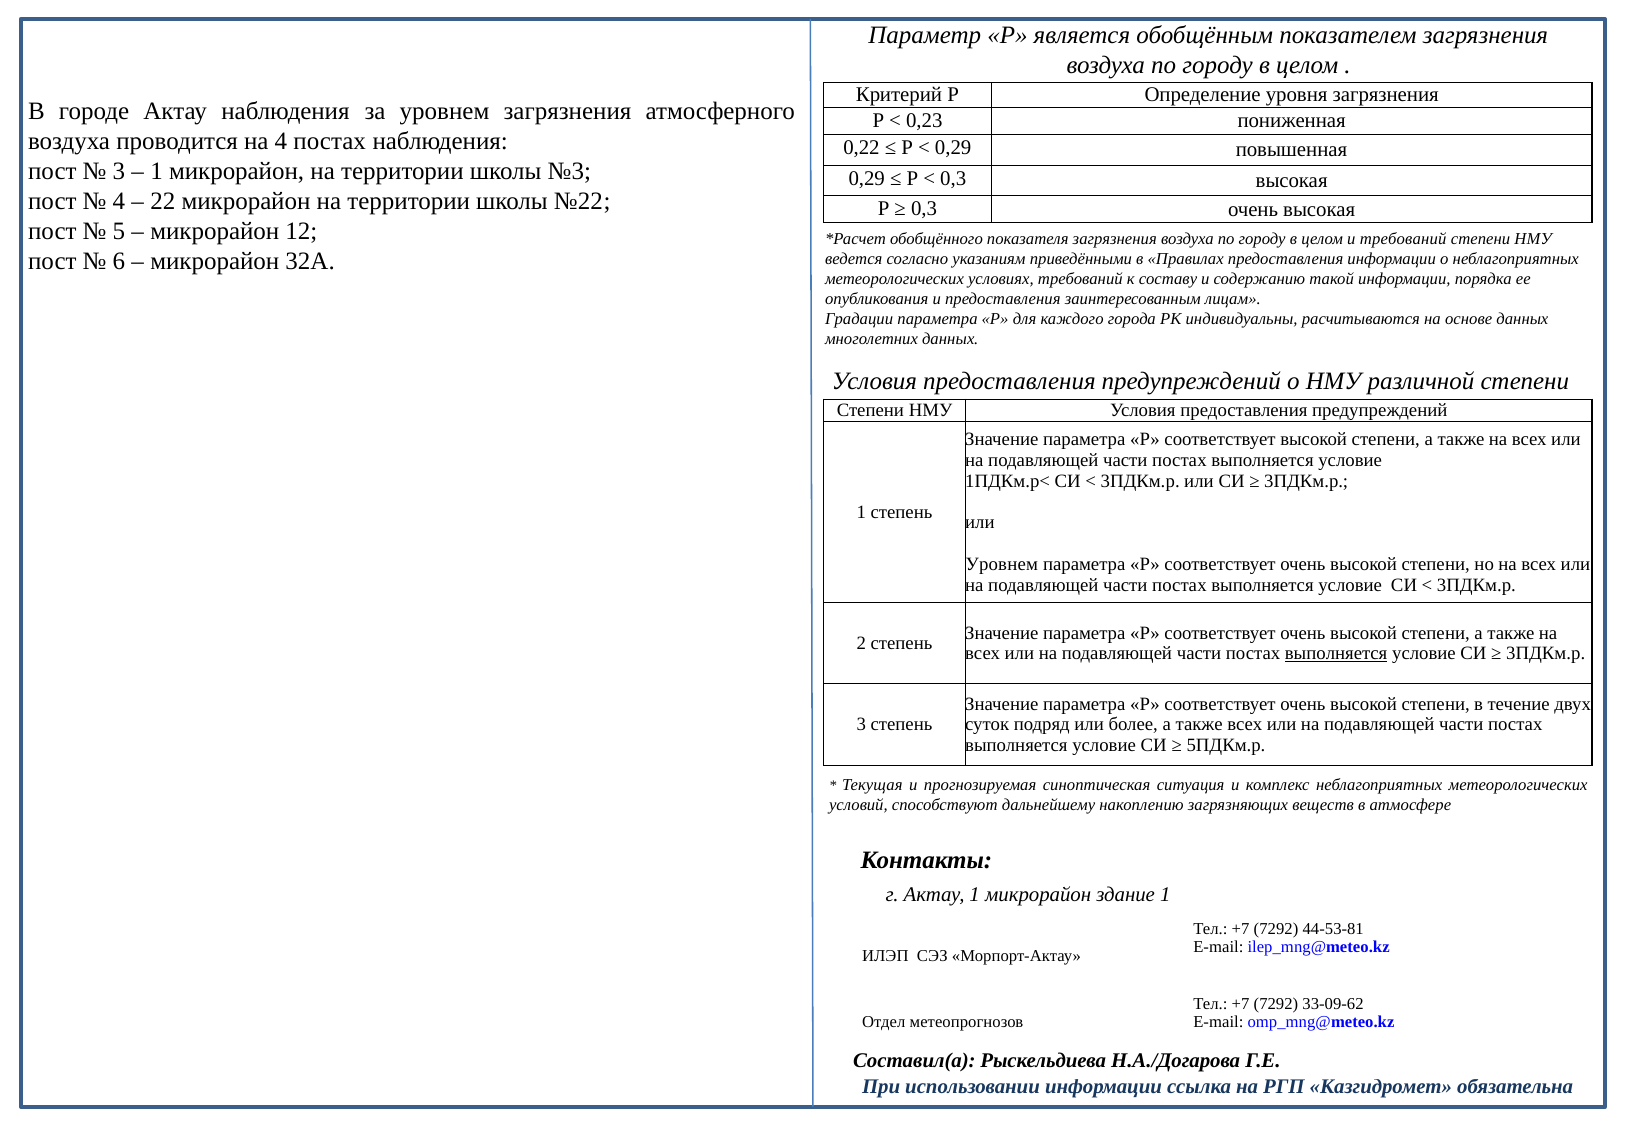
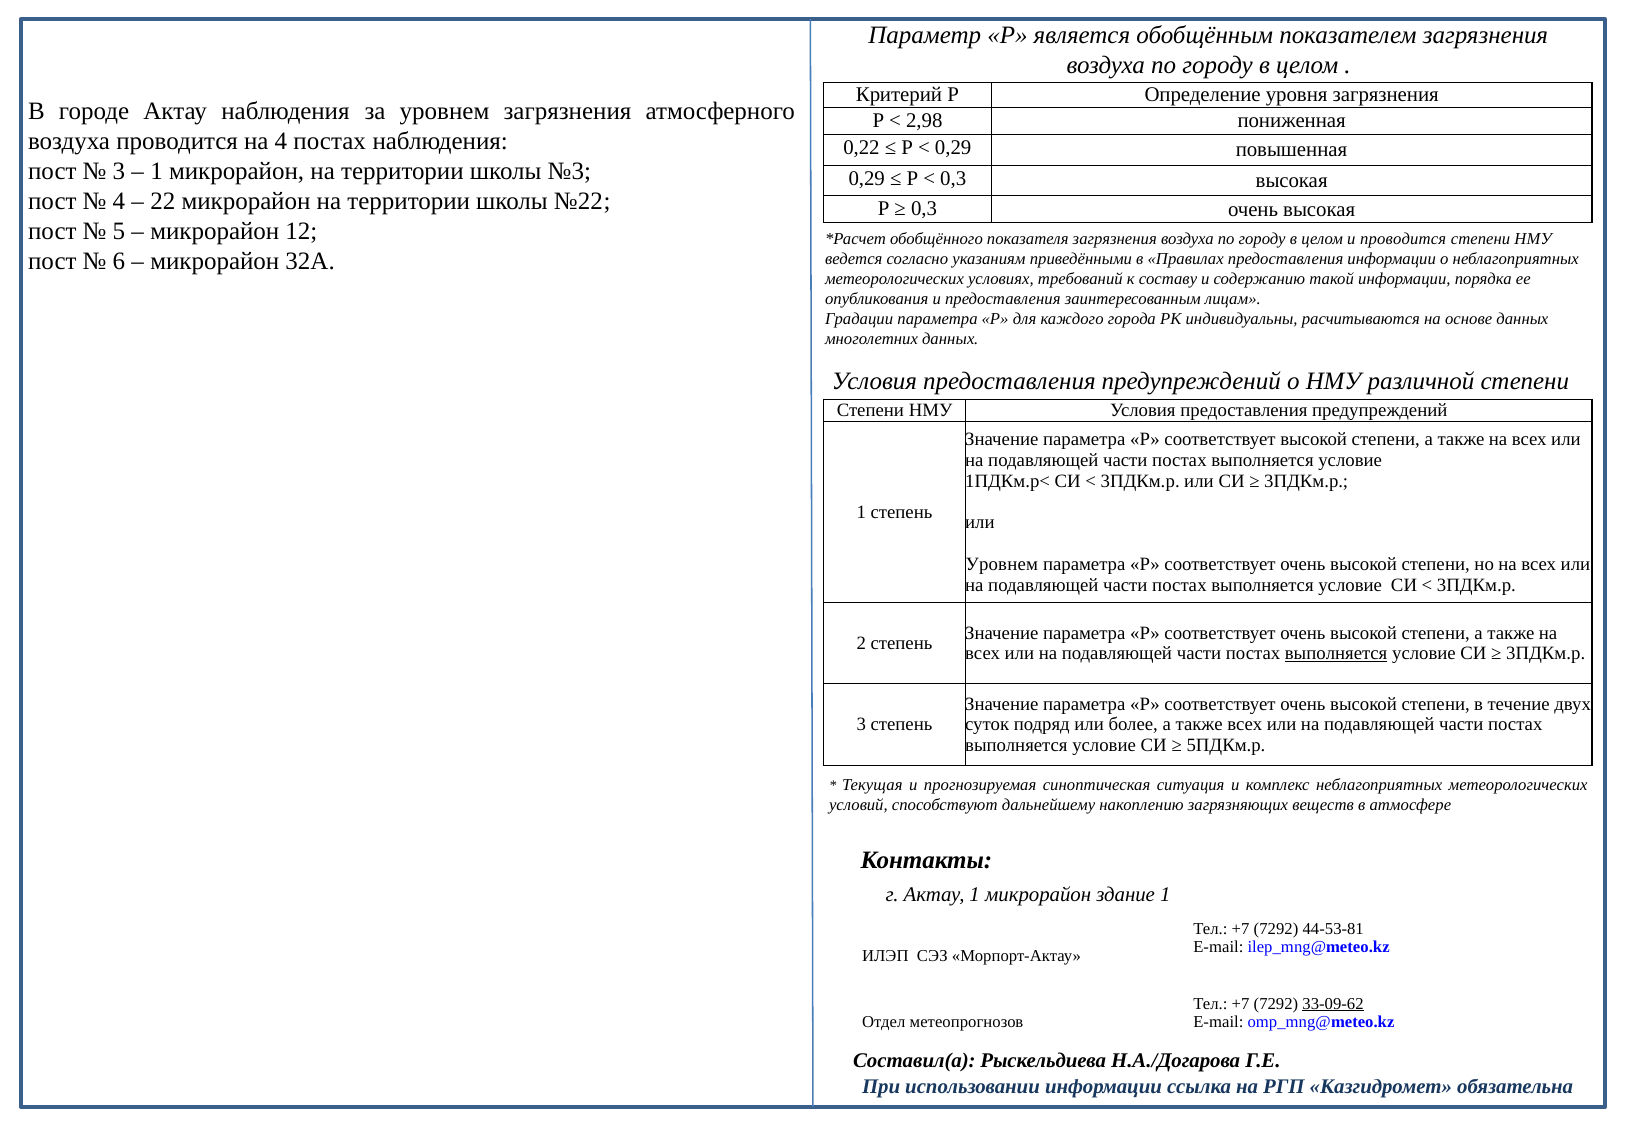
0,23: 0,23 -> 2,98 (924, 121)
и требований: требований -> проводится (1403, 239)
33-09-62 underline: none -> present (1333, 1003)
